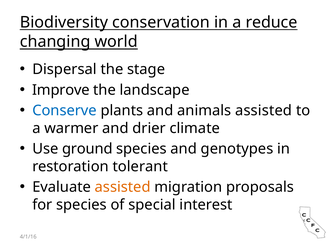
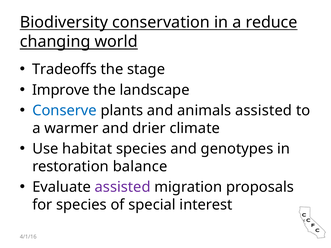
Dispersal: Dispersal -> Tradeoffs (65, 69)
ground: ground -> habitat (87, 149)
tolerant: tolerant -> balance (140, 167)
assisted colour: orange -> purple (123, 187)
